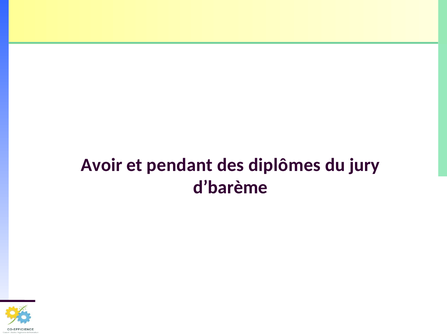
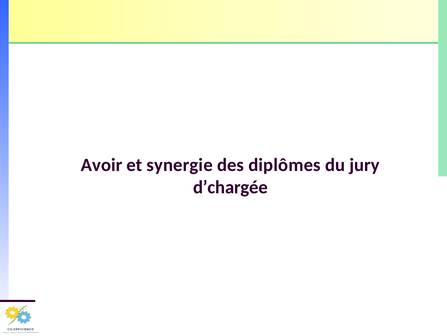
pendant: pendant -> synergie (180, 165)
d’barème: d’barème -> d’chargée (230, 187)
